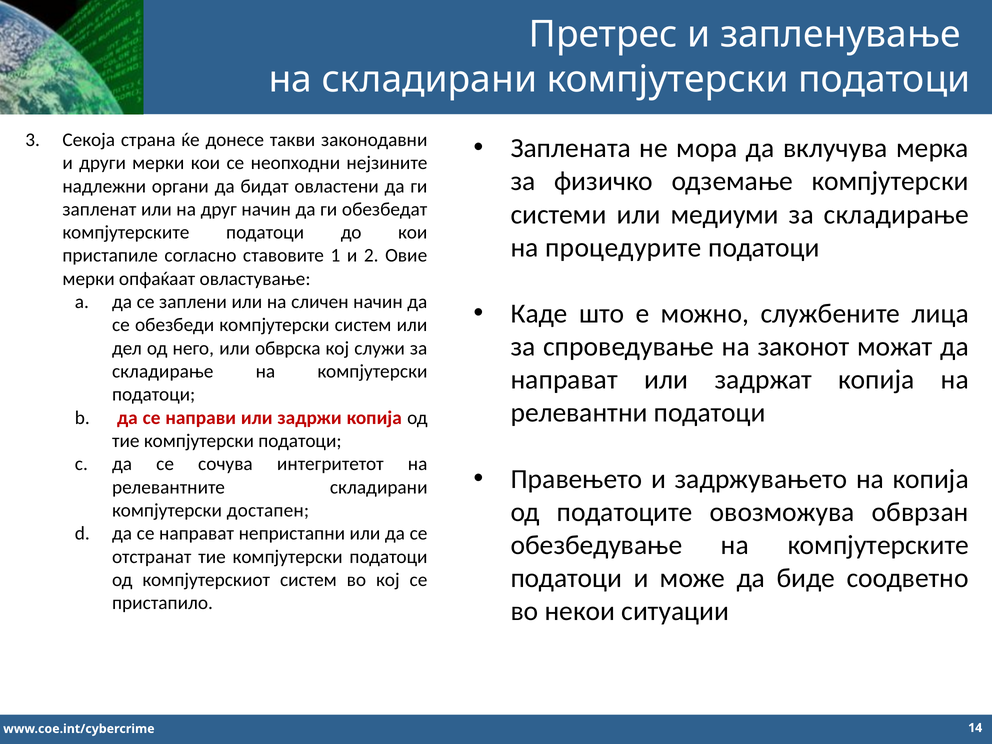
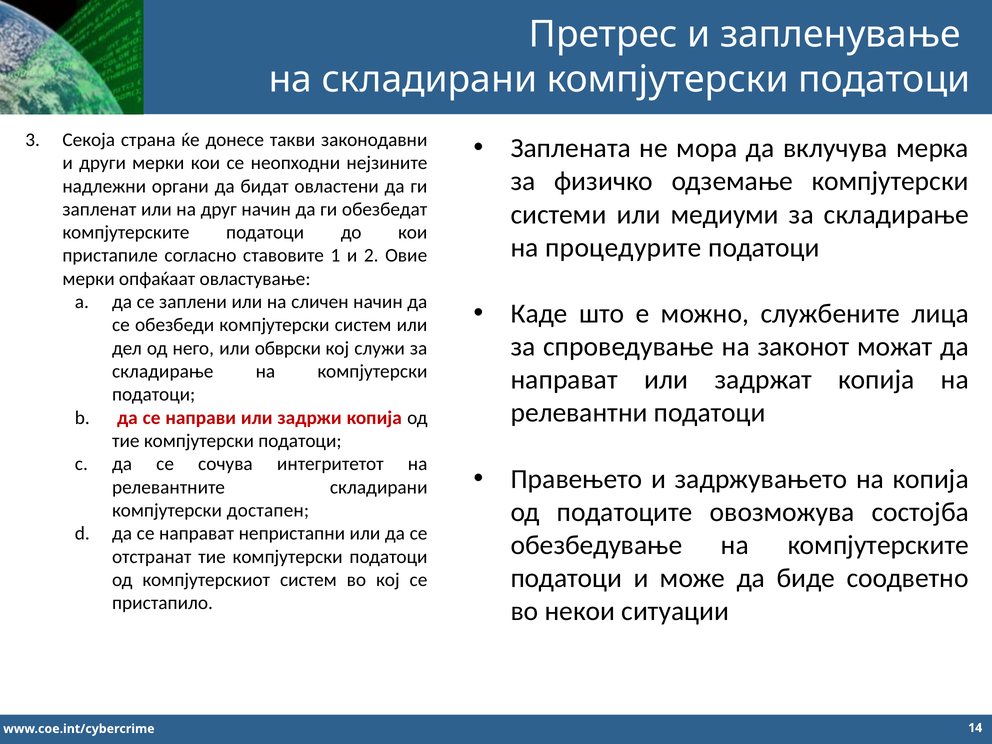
обврска: обврска -> обврски (288, 348)
обврзан: обврзан -> состојба (920, 512)
